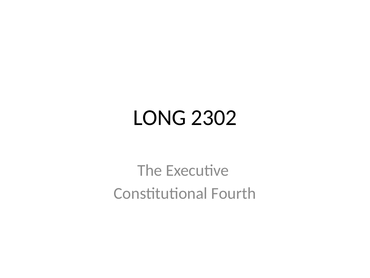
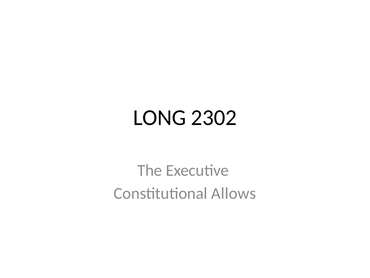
Fourth: Fourth -> Allows (234, 193)
